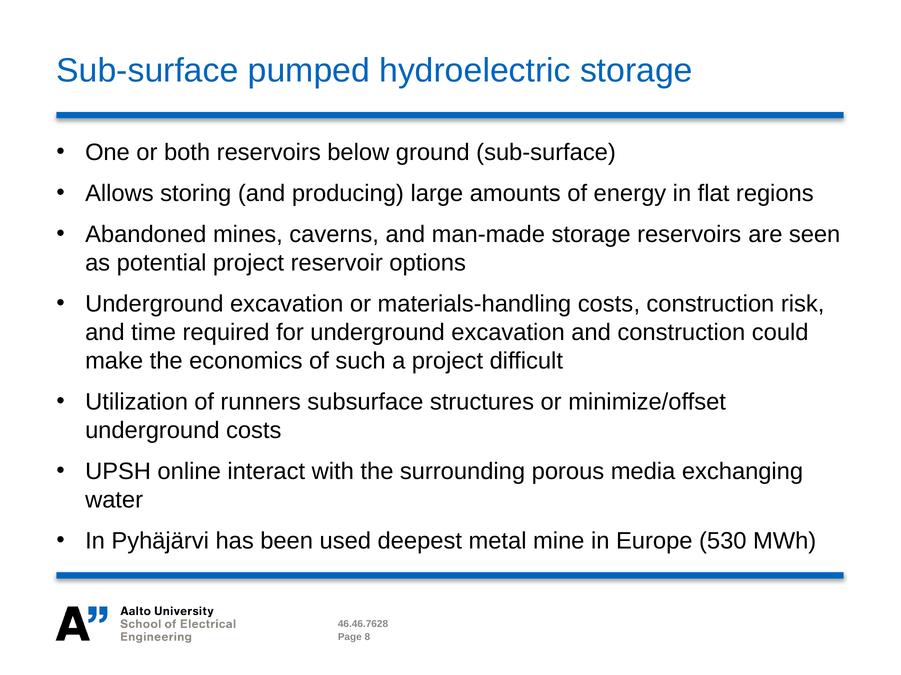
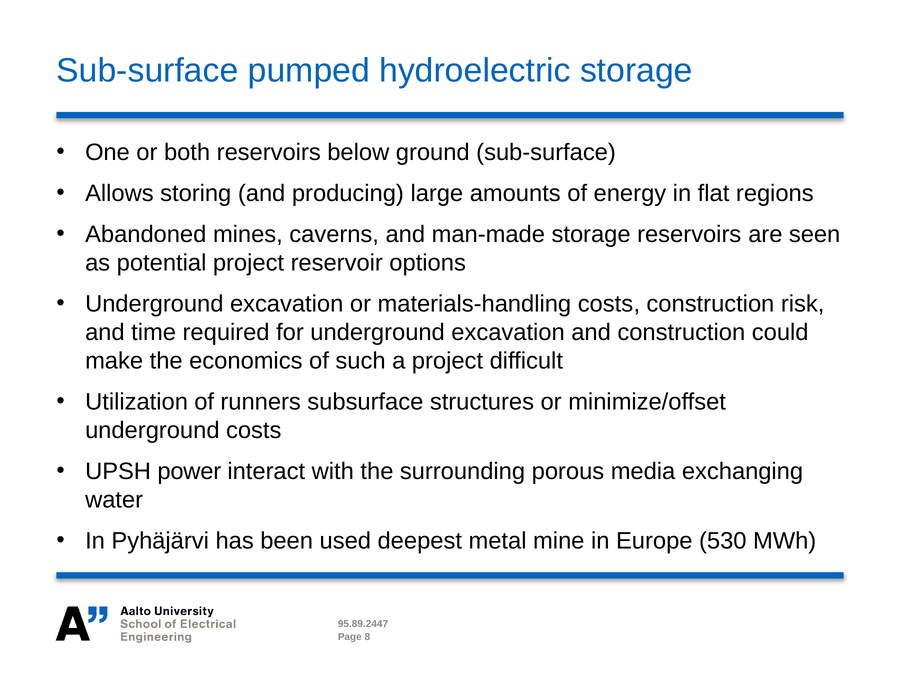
online: online -> power (189, 472)
46.46.7628: 46.46.7628 -> 95.89.2447 (363, 625)
